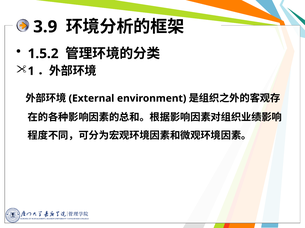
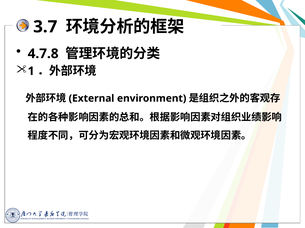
3.9: 3.9 -> 3.7 (45, 27)
1.5.2: 1.5.2 -> 4.7.8 (43, 54)
